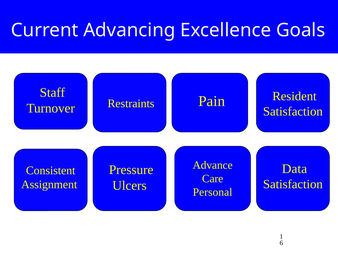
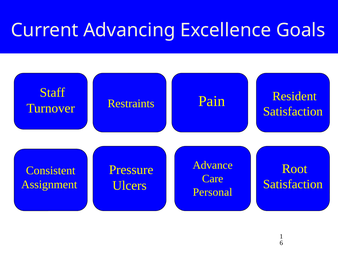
Data: Data -> Root (295, 169)
